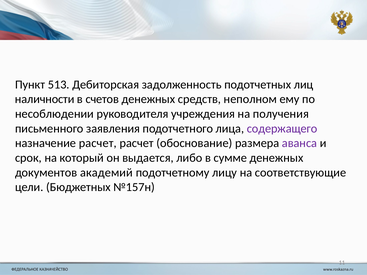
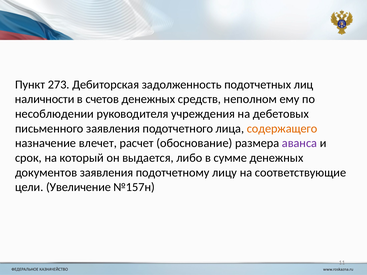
513: 513 -> 273 (59, 85)
получения: получения -> дебетовых (281, 114)
содержащего colour: purple -> orange (282, 129)
назначение расчет: расчет -> влечет (98, 143)
документов академий: академий -> заявления (107, 173)
Бюджетных: Бюджетных -> Увеличение (79, 187)
